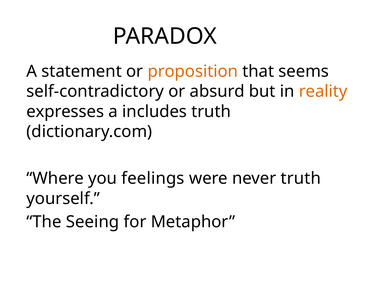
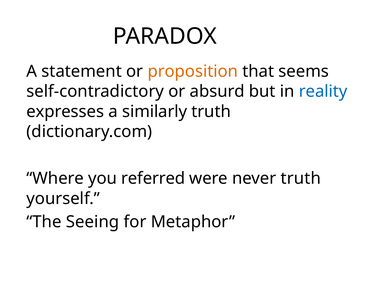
reality colour: orange -> blue (323, 91)
includes: includes -> similarly (155, 112)
feelings: feelings -> referred (153, 178)
